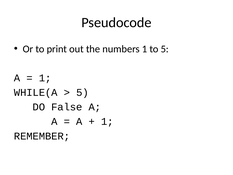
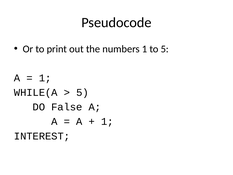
REMEMBER: REMEMBER -> INTEREST (42, 136)
